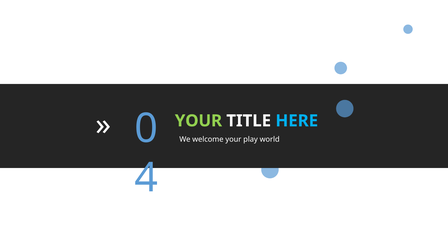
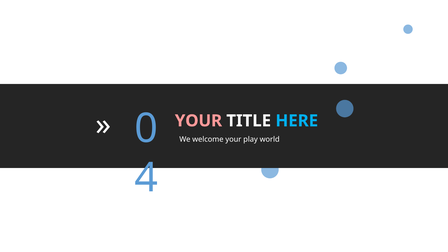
YOUR colour: light green -> pink (198, 121)
